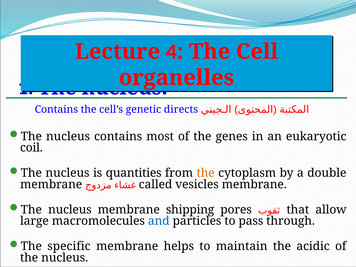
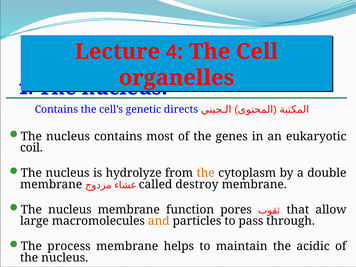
quantities: quantities -> hydrolyze (134, 173)
vesicles: vesicles -> destroy (197, 184)
shipping: shipping -> function (190, 210)
and colour: blue -> orange (159, 221)
specific: specific -> process (69, 246)
